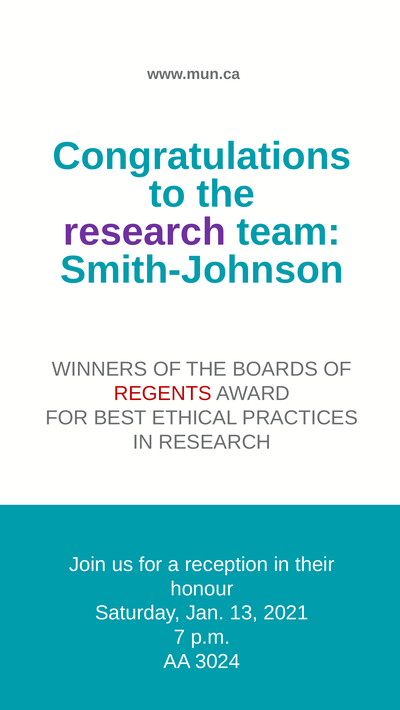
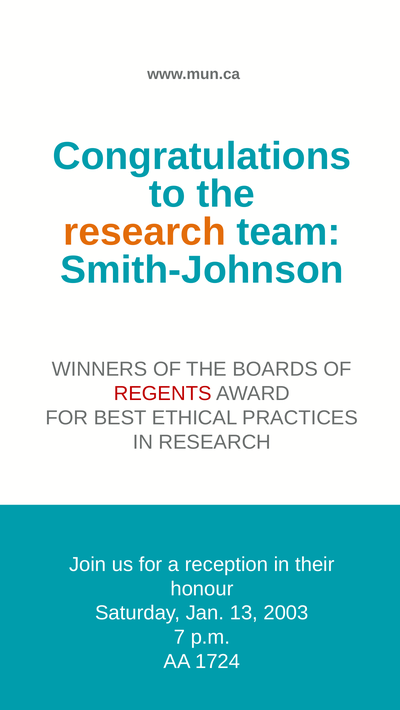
research colour: purple -> orange (145, 232)
2021: 2021 -> 2003 (286, 614)
3024: 3024 -> 1724 (218, 662)
